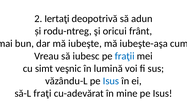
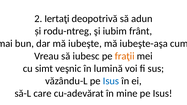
oricui: oricui -> iubim (115, 31)
fraţii colour: blue -> orange (125, 56)
fraţi: fraţi -> care (43, 94)
